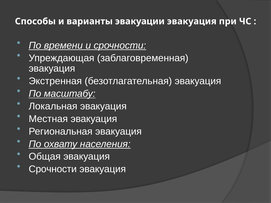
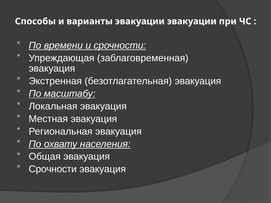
эвакуации эвакуация: эвакуация -> эвакуации (192, 21)
